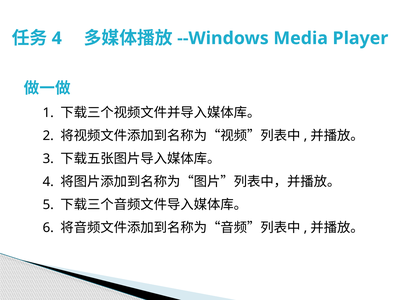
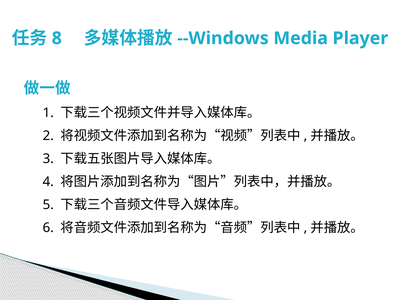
4: 4 -> 8 (57, 38)
